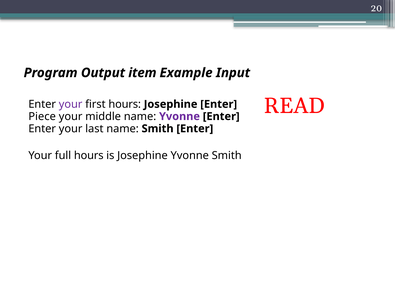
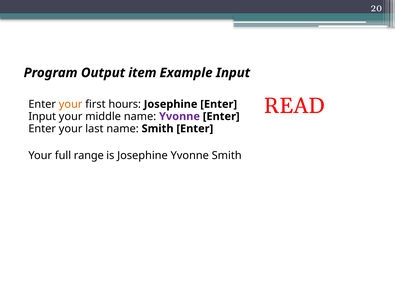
your colour: purple -> orange (71, 104)
Piece: Piece -> Input (42, 116)
full hours: hours -> range (89, 155)
